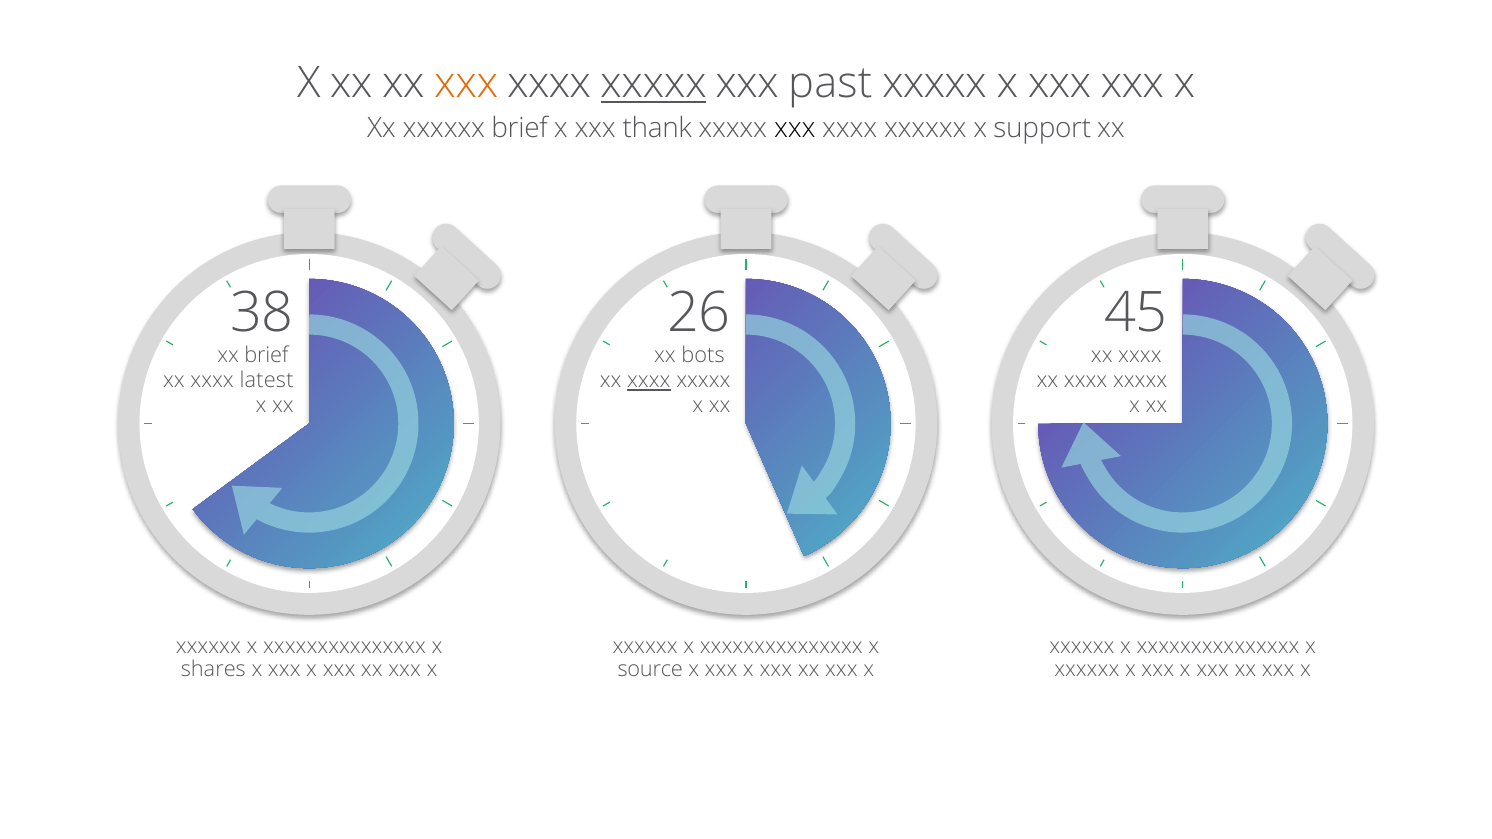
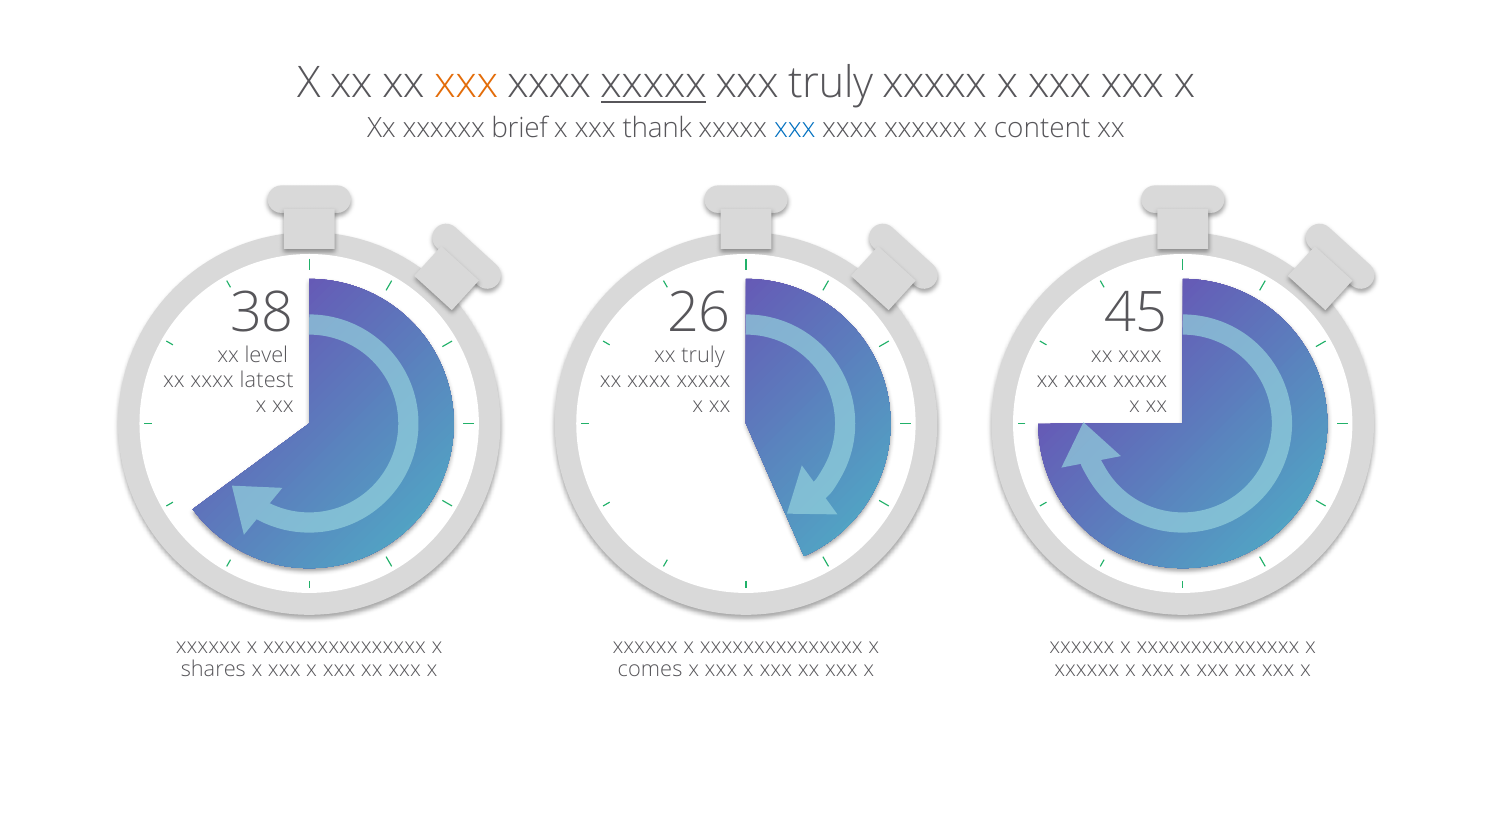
xxx past: past -> truly (831, 83)
xxx colour: black -> blue (795, 128)
support: support -> content (1042, 128)
xx brief: brief -> level (266, 356)
xx bots: bots -> truly (703, 356)
xxxx underline: present -> none (649, 381)
source: source -> comes (650, 670)
